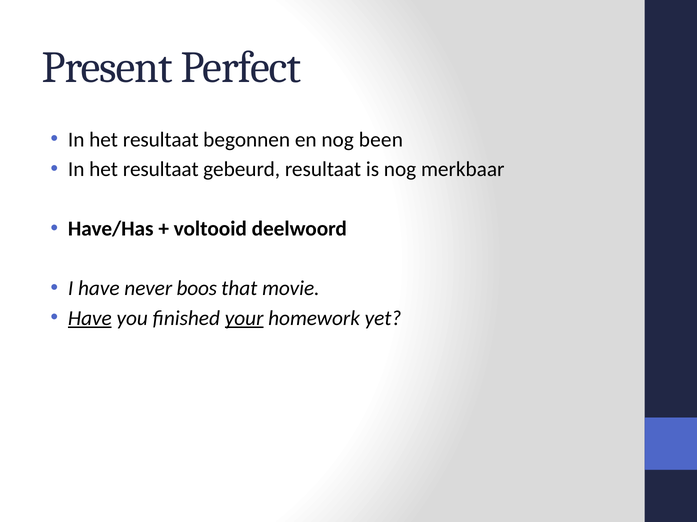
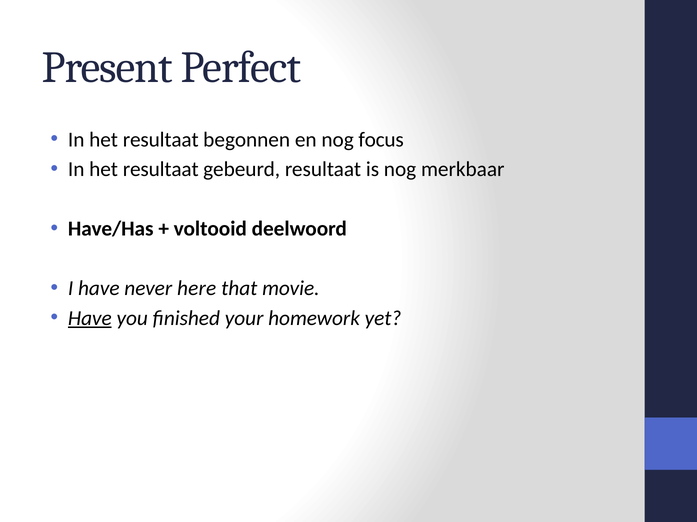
been: been -> focus (381, 140)
boos: boos -> here (197, 289)
your underline: present -> none (244, 319)
